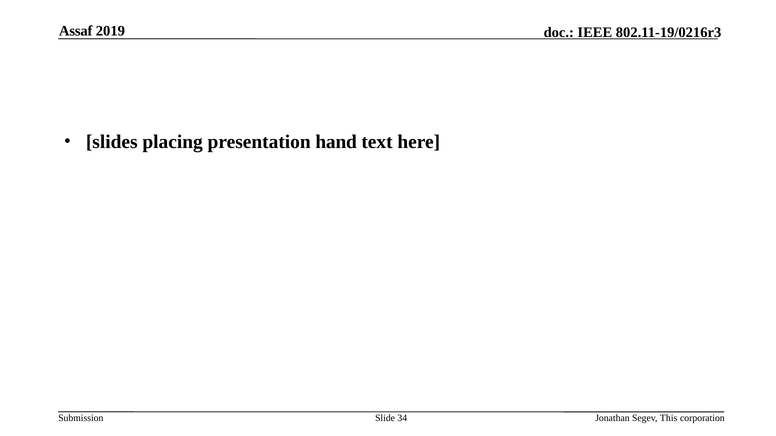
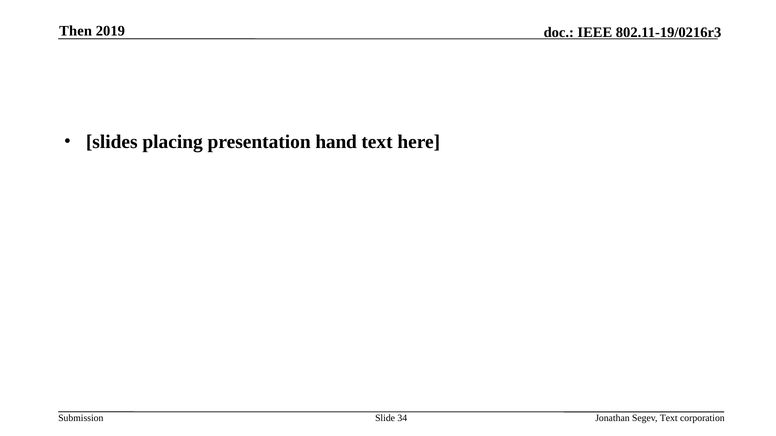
Assaf: Assaf -> Then (76, 31)
Segev This: This -> Text (669, 419)
